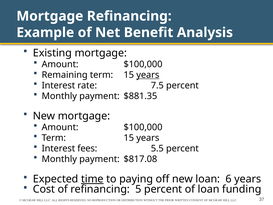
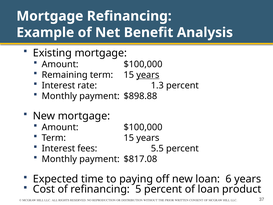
7.5: 7.5 -> 1.3 (157, 85)
$881.35: $881.35 -> $898.88 (140, 96)
time underline: present -> none (92, 179)
funding: funding -> product (242, 189)
